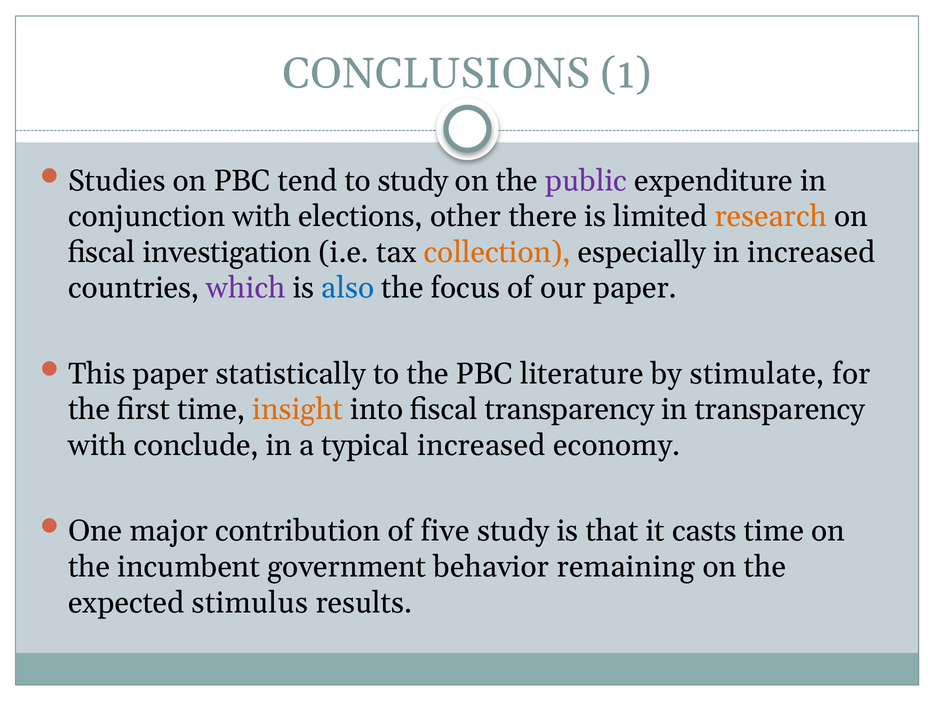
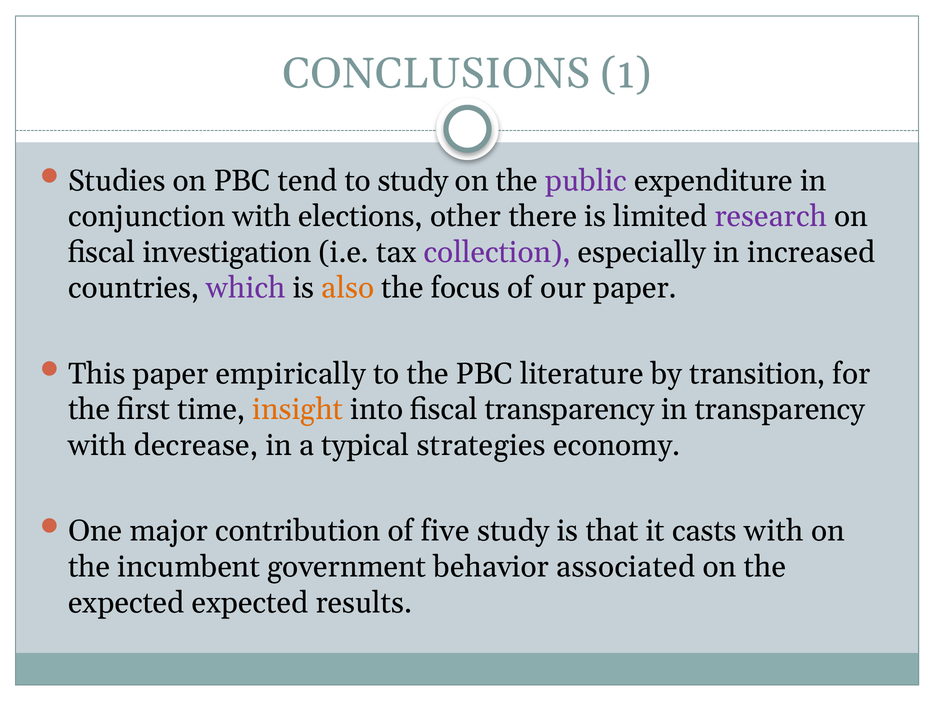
research colour: orange -> purple (771, 217)
collection colour: orange -> purple (497, 252)
also colour: blue -> orange (348, 288)
statistically: statistically -> empirically (291, 374)
stimulate: stimulate -> transition (757, 374)
conclude: conclude -> decrease (196, 446)
typical increased: increased -> strategies (481, 446)
casts time: time -> with (774, 531)
remaining: remaining -> associated (626, 567)
expected stimulus: stimulus -> expected (250, 603)
